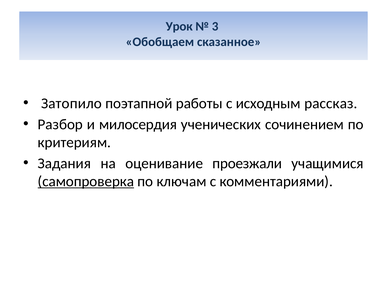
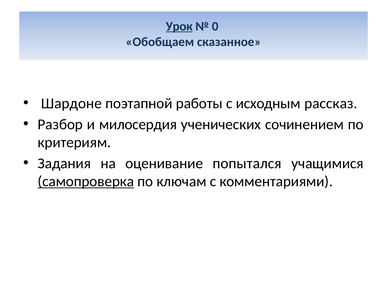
Урок underline: none -> present (179, 26)
3: 3 -> 0 (215, 26)
Затопило: Затопило -> Шардоне (71, 103)
проезжали: проезжали -> попытался (247, 163)
